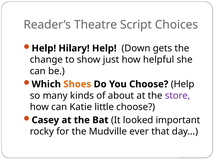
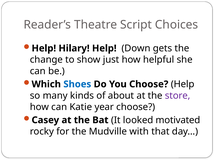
Shoes colour: orange -> blue (77, 84)
little: little -> year (104, 107)
important: important -> motivated (178, 120)
ever: ever -> with (139, 132)
